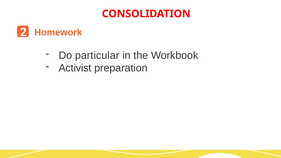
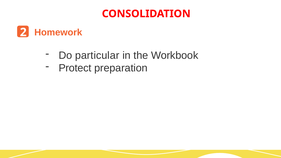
Activist: Activist -> Protect (75, 68)
